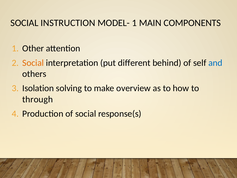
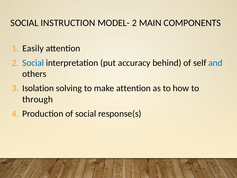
MODEL- 1: 1 -> 2 (134, 23)
Other: Other -> Easily (33, 48)
Social colour: orange -> blue (33, 63)
different: different -> accuracy (134, 63)
make overview: overview -> attention (134, 88)
